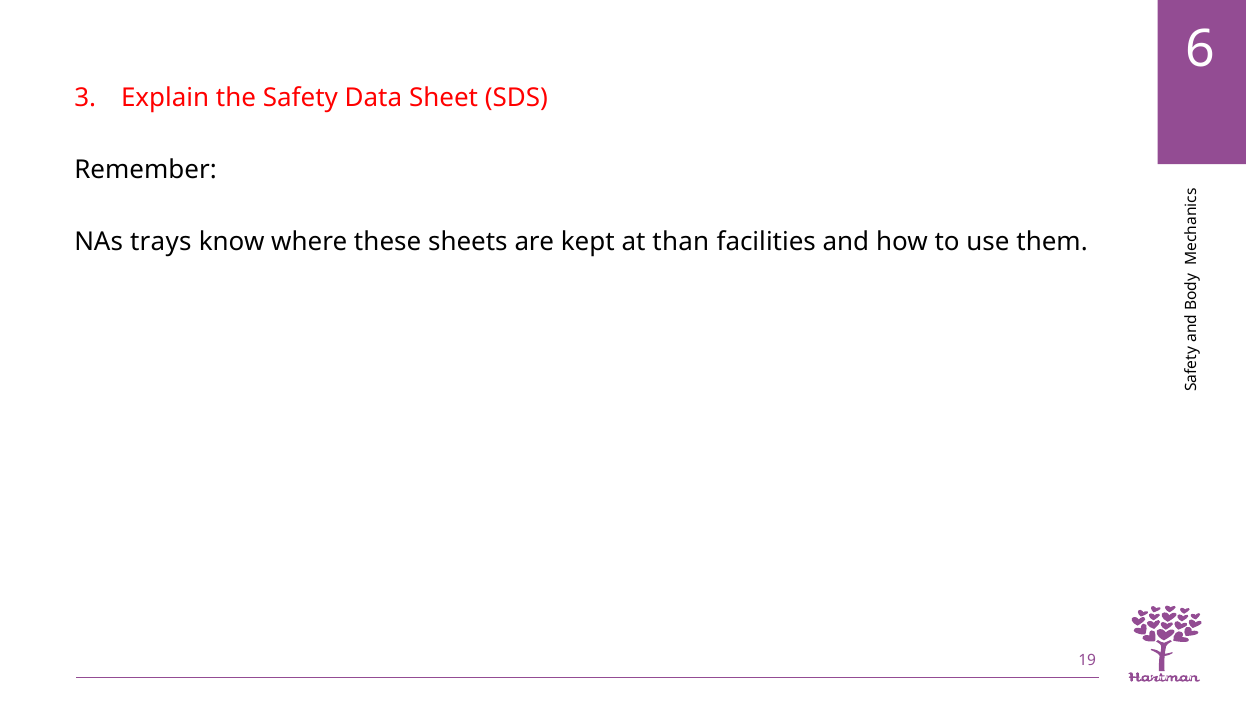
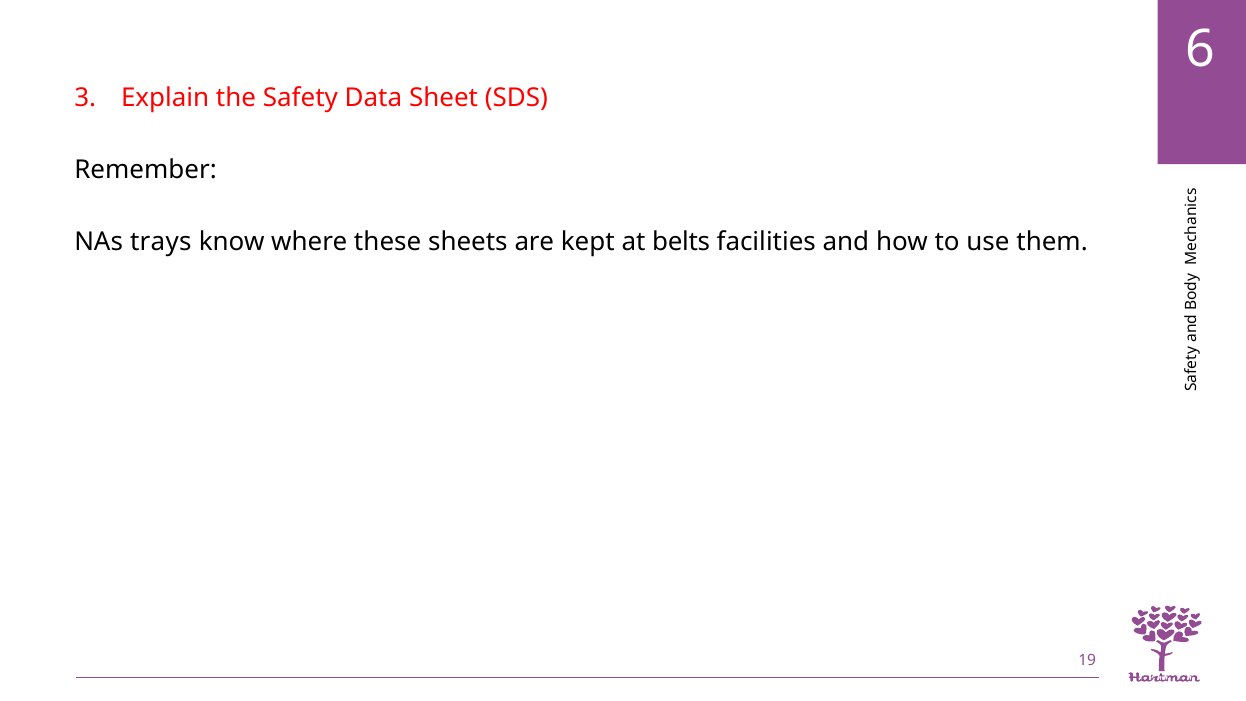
than: than -> belts (681, 242)
